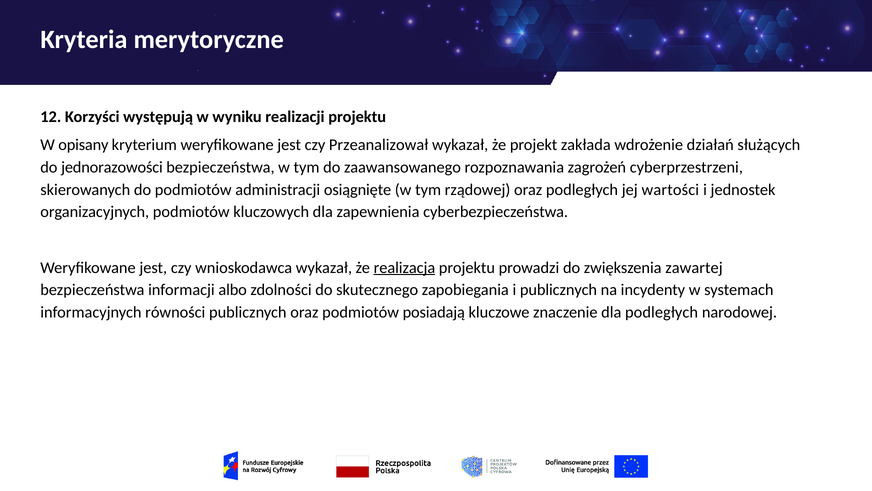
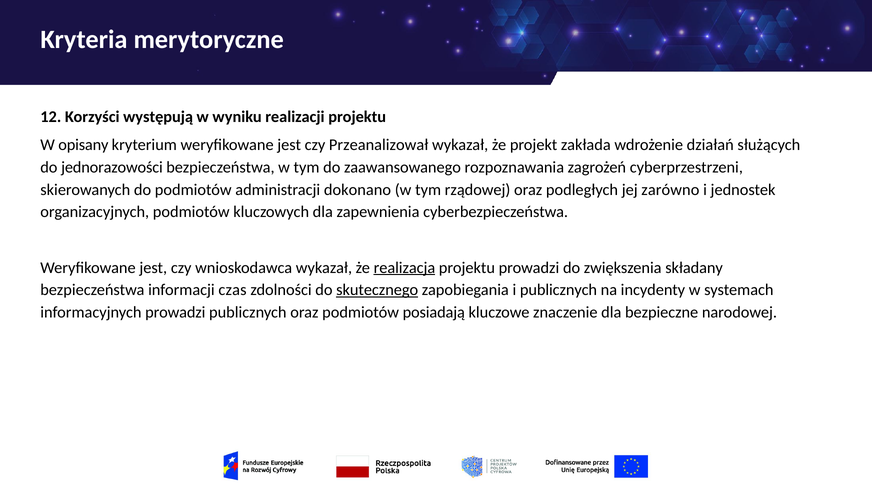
osiągnięte: osiągnięte -> dokonano (358, 189)
wartości: wartości -> zarówno (670, 189)
zawartej: zawartej -> składany (694, 267)
albo: albo -> czas (233, 290)
skutecznego underline: none -> present (377, 290)
informacyjnych równości: równości -> prowadzi (175, 312)
dla podległych: podległych -> bezpieczne (662, 312)
